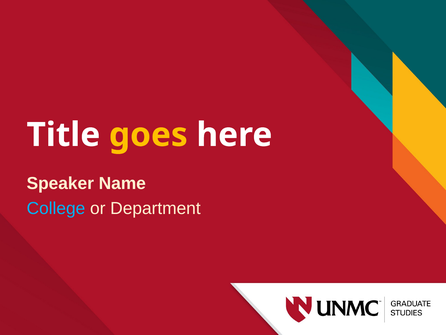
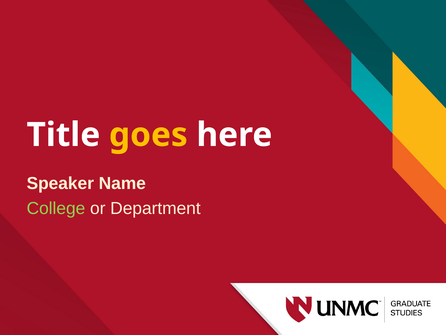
College colour: light blue -> light green (56, 208)
